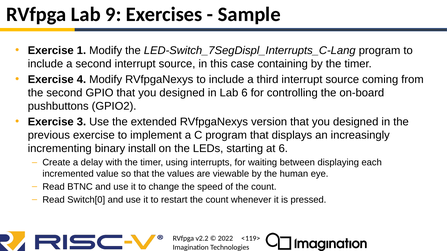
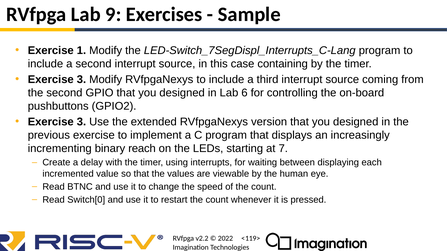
4: 4 -> 3 (81, 80)
install: install -> reach (142, 149)
at 6: 6 -> 7 (283, 149)
